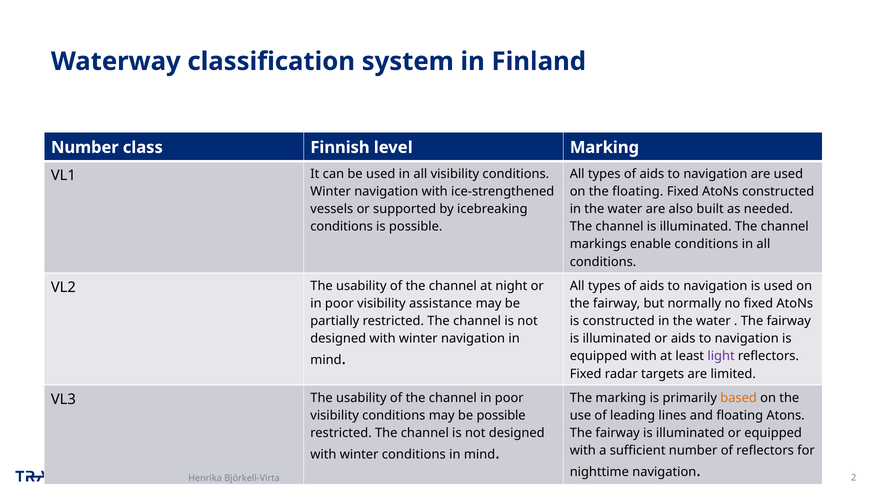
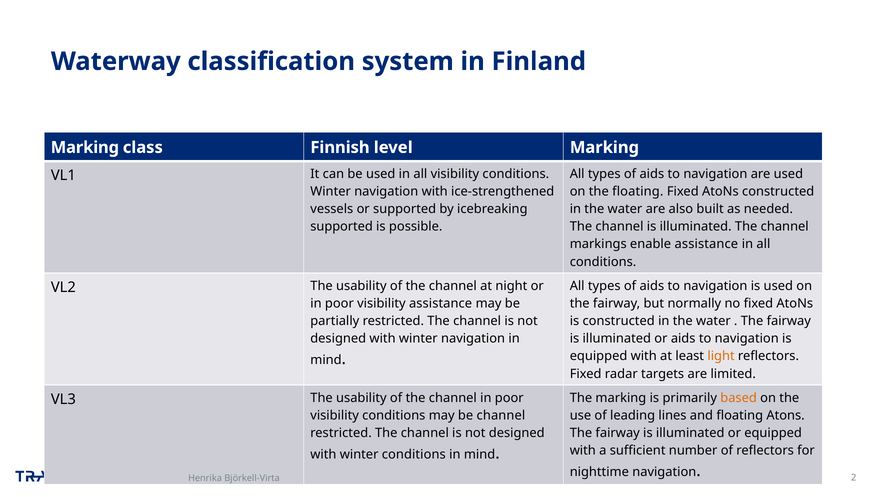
Number: Number -> Marking (85, 147)
conditions: conditions -> supported (342, 227)
enable conditions: conditions -> assistance (706, 244)
light colour: purple -> orange (721, 356)
be possible: possible -> channel (501, 415)
